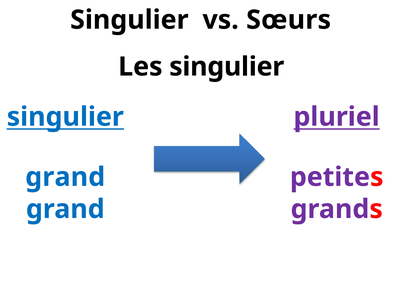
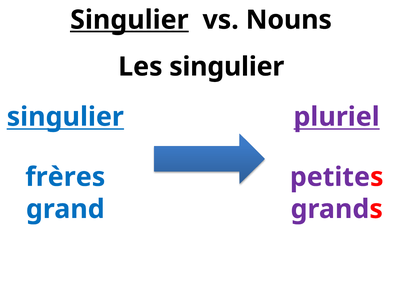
Singulier underline: none -> present (129, 20)
Sœurs: Sœurs -> Nouns (289, 20)
grand: grand -> frères (65, 177)
